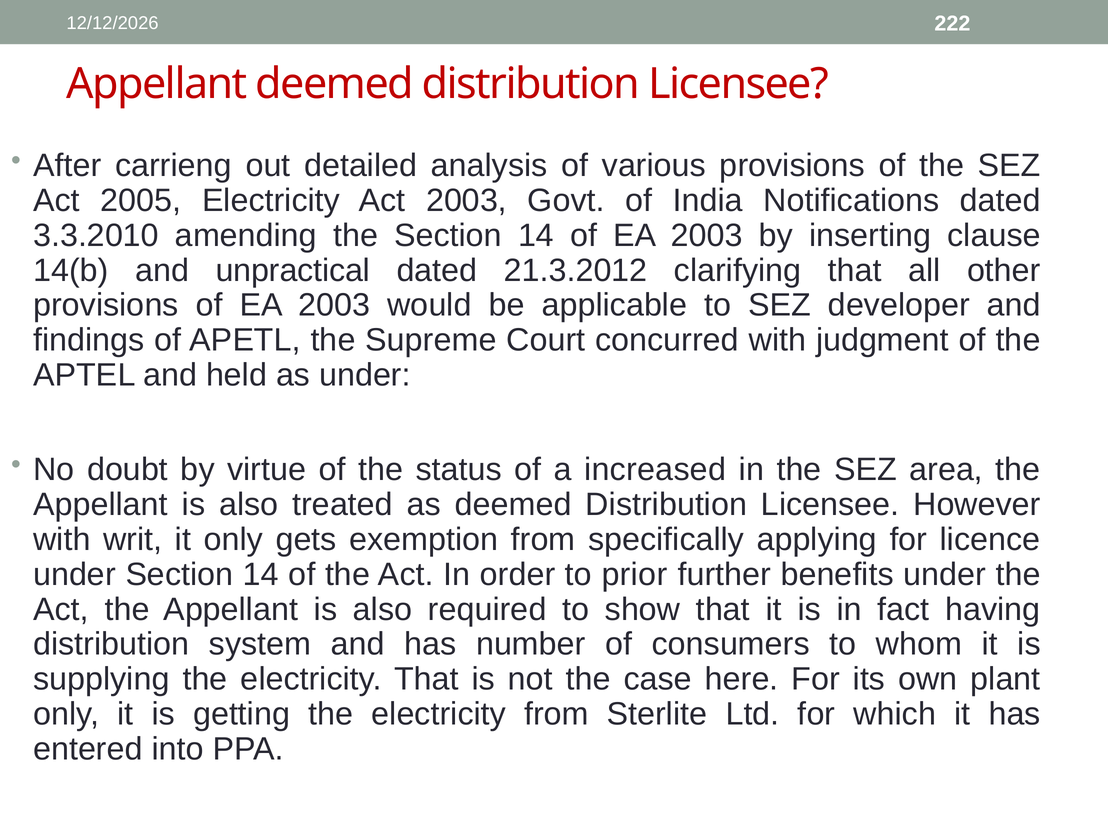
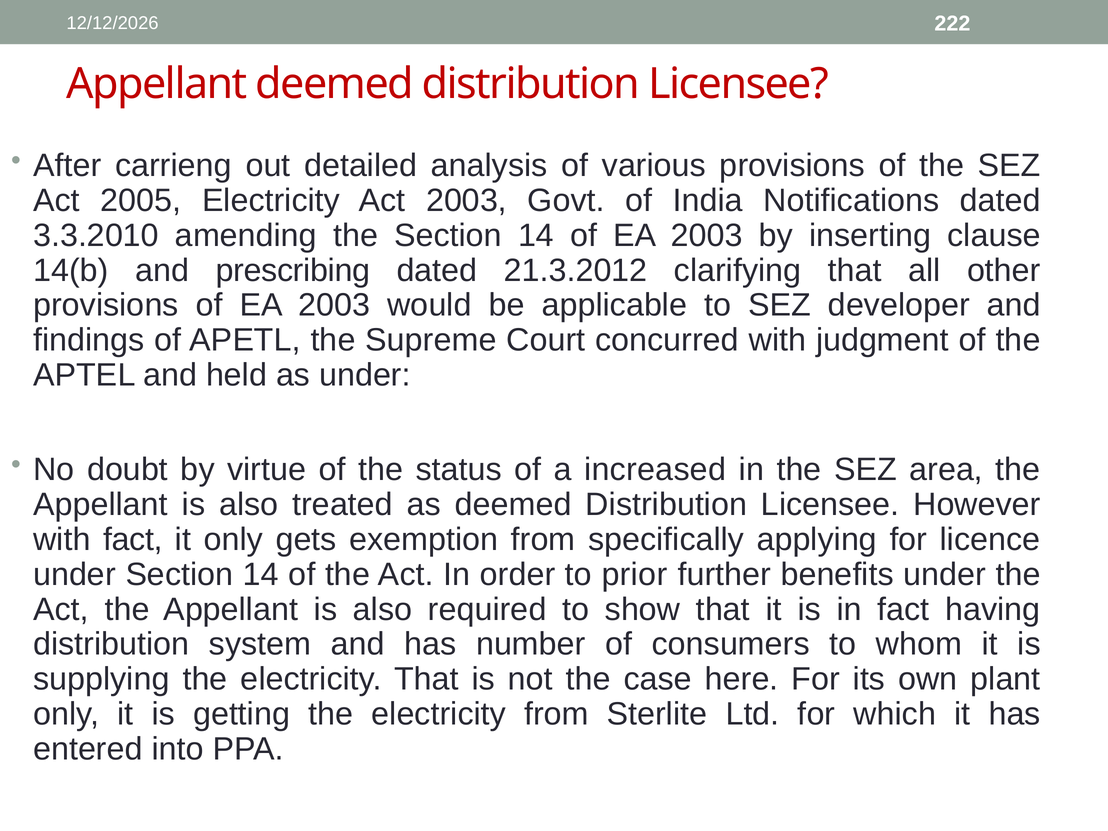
unpractical: unpractical -> prescribing (293, 270)
with writ: writ -> fact (133, 540)
